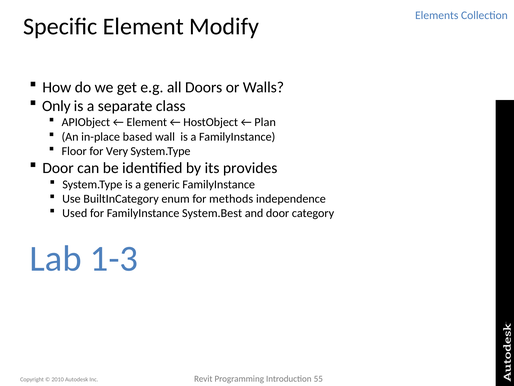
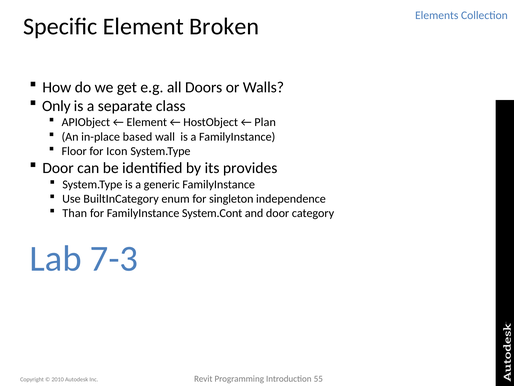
Modify: Modify -> Broken (224, 26)
Very: Very -> Icon (117, 151)
methods: methods -> singleton (231, 199)
Used: Used -> Than (75, 213)
System.Best: System.Best -> System.Cont (212, 213)
1-3: 1-3 -> 7-3 (114, 259)
